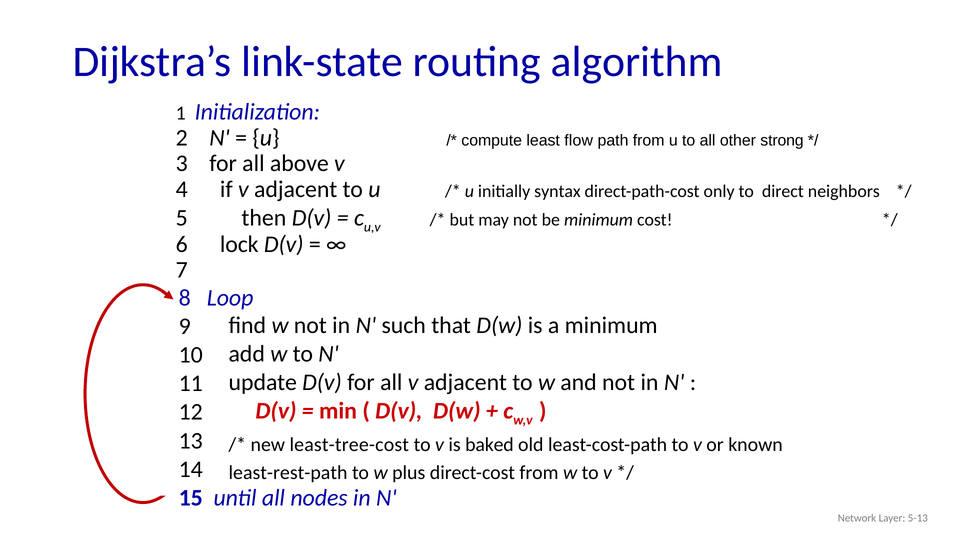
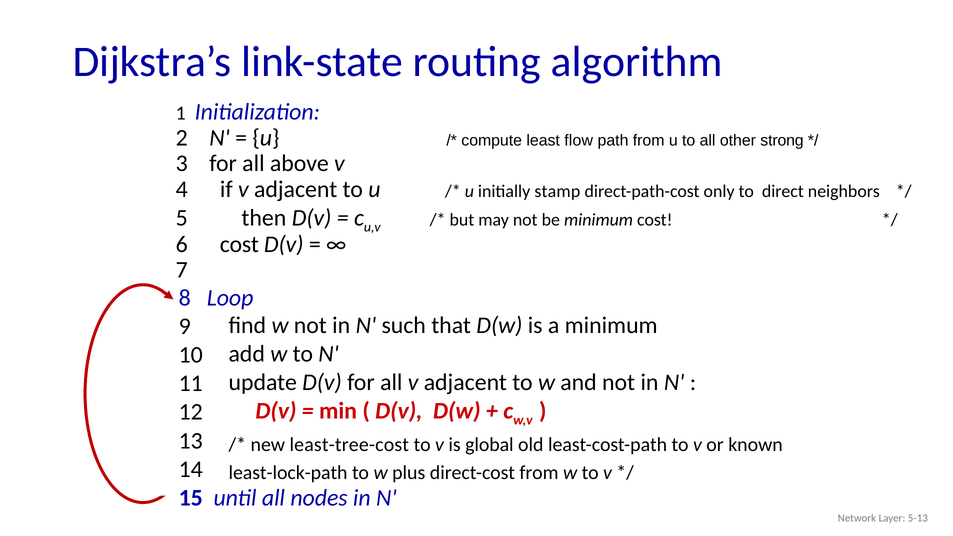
syntax: syntax -> stamp (557, 191)
6 lock: lock -> cost (239, 244)
baked: baked -> global (489, 445)
least-rest-path: least-rest-path -> least-lock-path (288, 473)
